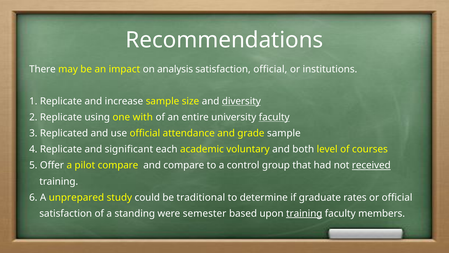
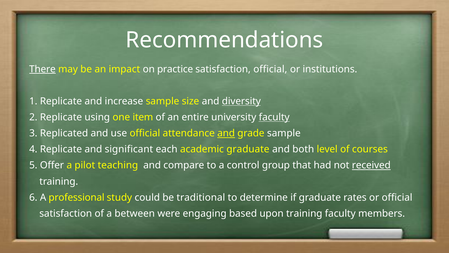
There underline: none -> present (42, 69)
analysis: analysis -> practice (175, 69)
with: with -> item (143, 117)
and underline: none -> present (226, 133)
academic voluntary: voluntary -> graduate (248, 149)
pilot compare: compare -> teaching (118, 165)
unprepared: unprepared -> professional (77, 197)
standing: standing -> between (135, 213)
semester: semester -> engaging (205, 213)
training underline: present -> none (304, 213)
